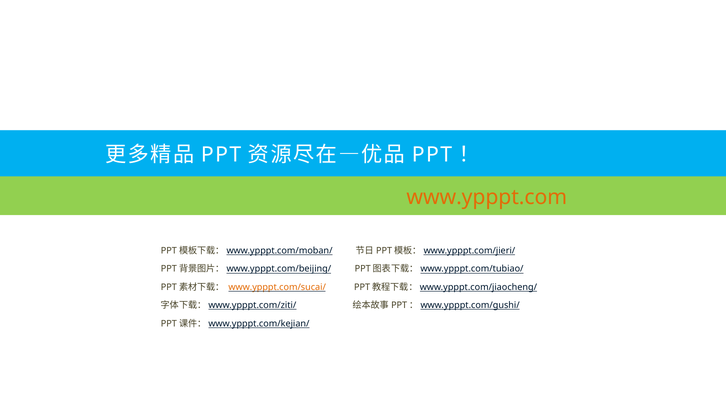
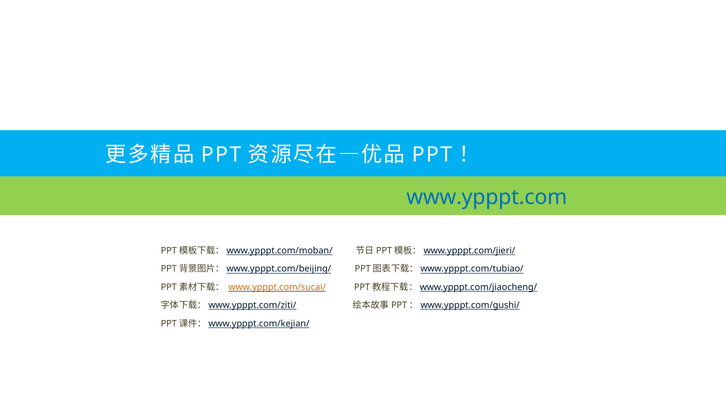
www.ypppt.com colour: orange -> blue (487, 197)
